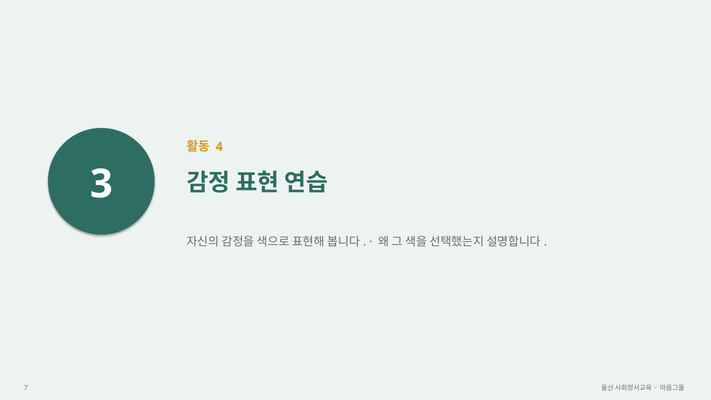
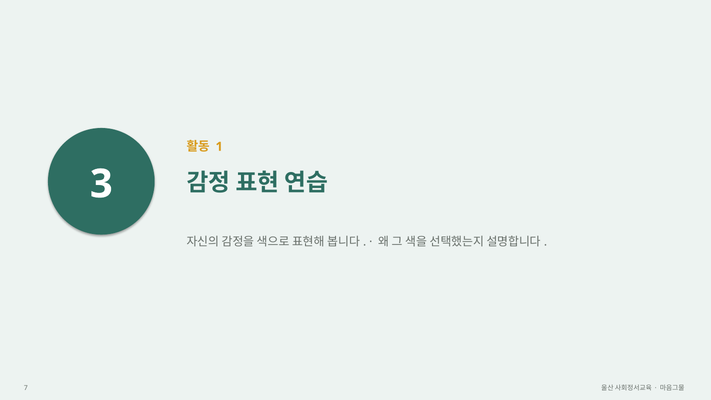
4: 4 -> 1 (219, 147)
